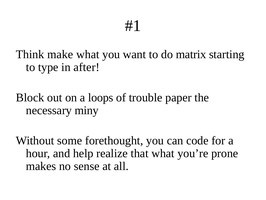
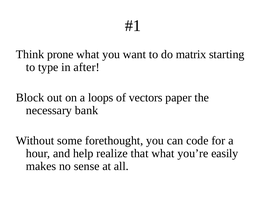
make: make -> prone (60, 54)
trouble: trouble -> vectors (146, 97)
miny: miny -> bank (87, 110)
prone: prone -> easily (225, 153)
